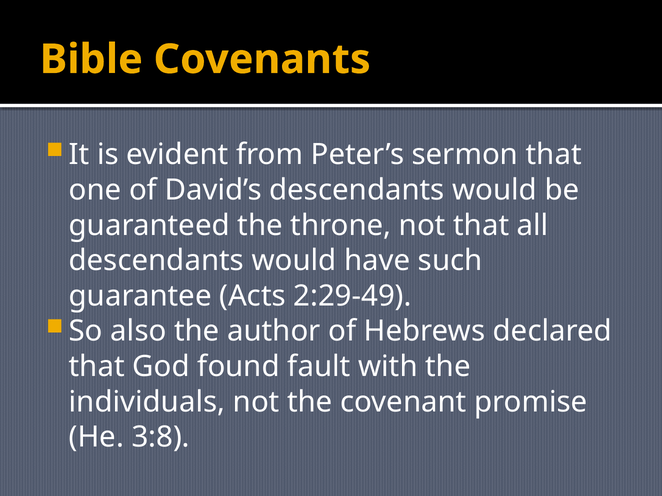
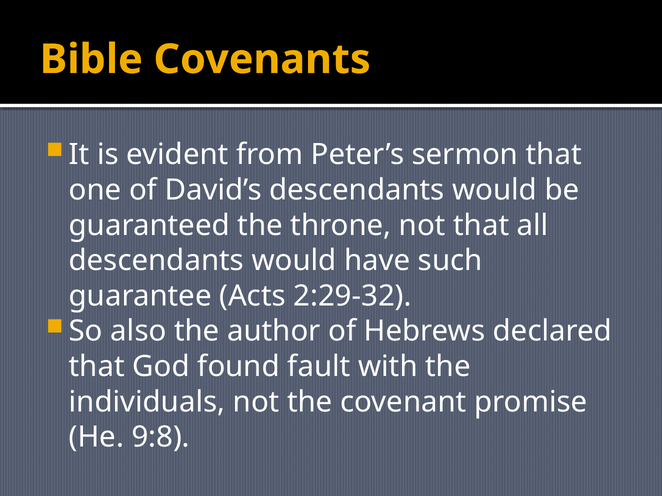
2:29-49: 2:29-49 -> 2:29-32 (353, 296)
3:8: 3:8 -> 9:8 (161, 438)
